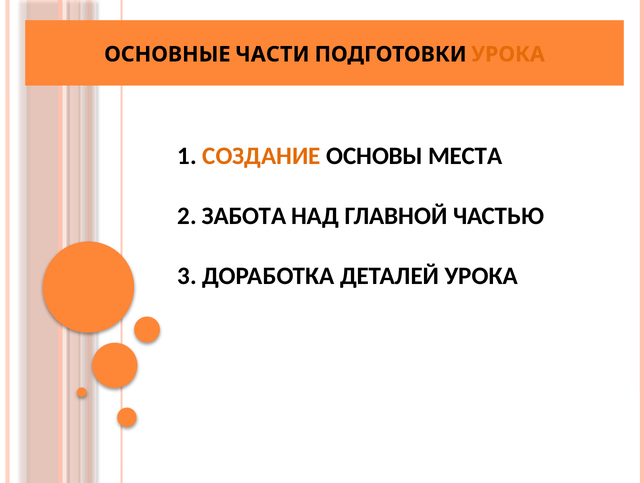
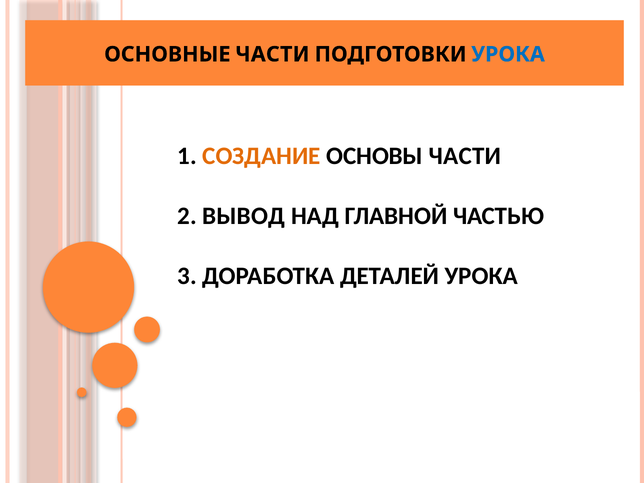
УРОКА colour: orange -> blue (508, 54)
ОСНОВЫ МЕСТА: МЕСТА -> ЧАСТИ (465, 156)
ЗАБОТА: ЗАБОТА -> ВЫВОД (244, 216)
